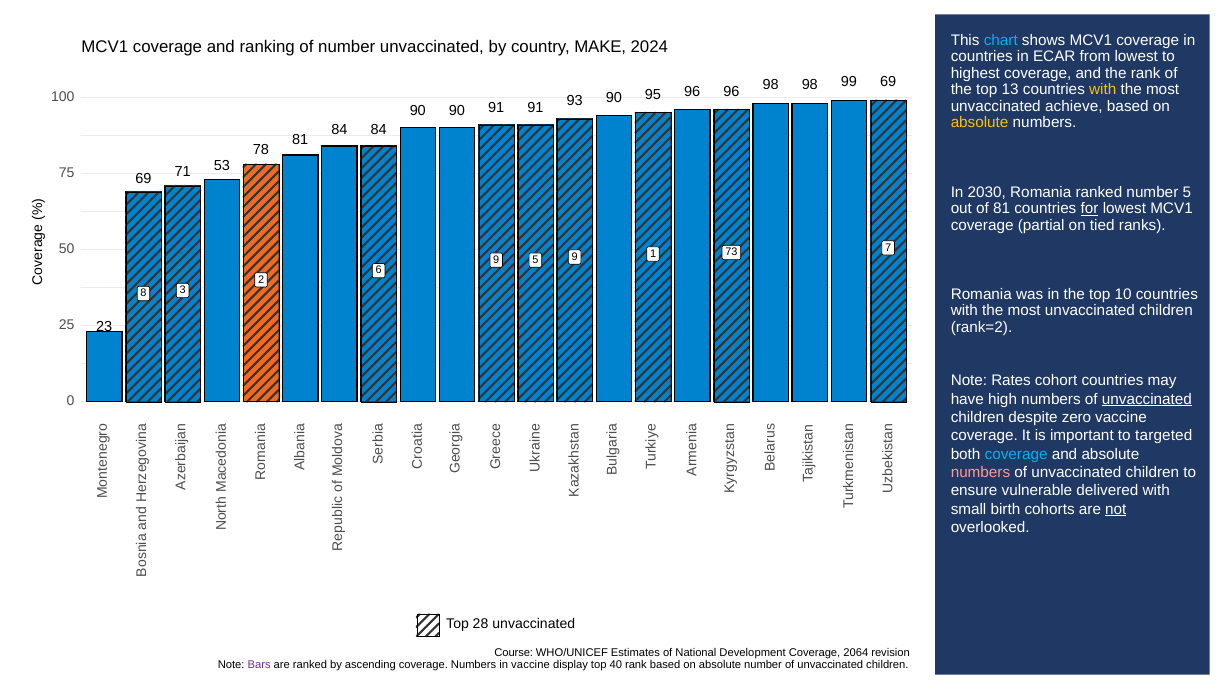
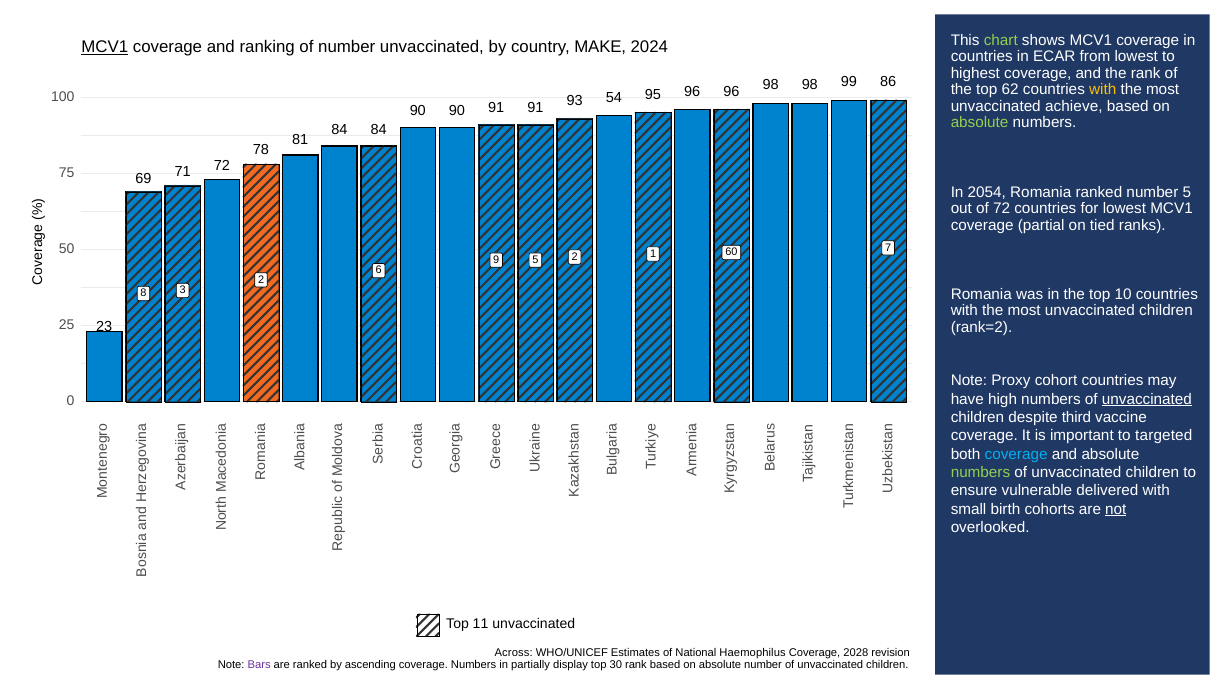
chart colour: light blue -> light green (1001, 40)
MCV1 underline: none -> present (105, 47)
98 69: 69 -> 86 (888, 82)
13: 13 -> 62 (1010, 90)
93 90: 90 -> 54 (614, 98)
absolute colour: yellow -> light green (980, 123)
71 53: 53 -> 72 (222, 166)
2030: 2030 -> 2054 (987, 192)
of 81: 81 -> 72 (1002, 209)
for underline: present -> none (1090, 209)
9 9: 9 -> 2 (575, 257)
73: 73 -> 60 (732, 252)
Rates: Rates -> Proxy (1011, 381)
zero: zero -> third (1076, 417)
numbers colour: pink -> light green (980, 473)
28: 28 -> 11 (481, 623)
Course: Course -> Across (514, 653)
Development: Development -> Haemophilus (753, 653)
2064: 2064 -> 2028 (856, 653)
in vaccine: vaccine -> partially (531, 665)
40: 40 -> 30 (616, 665)
